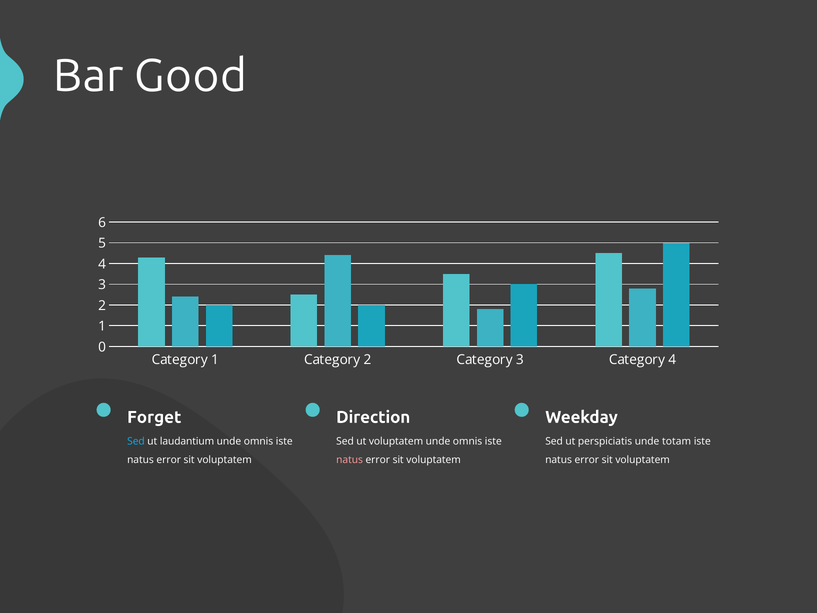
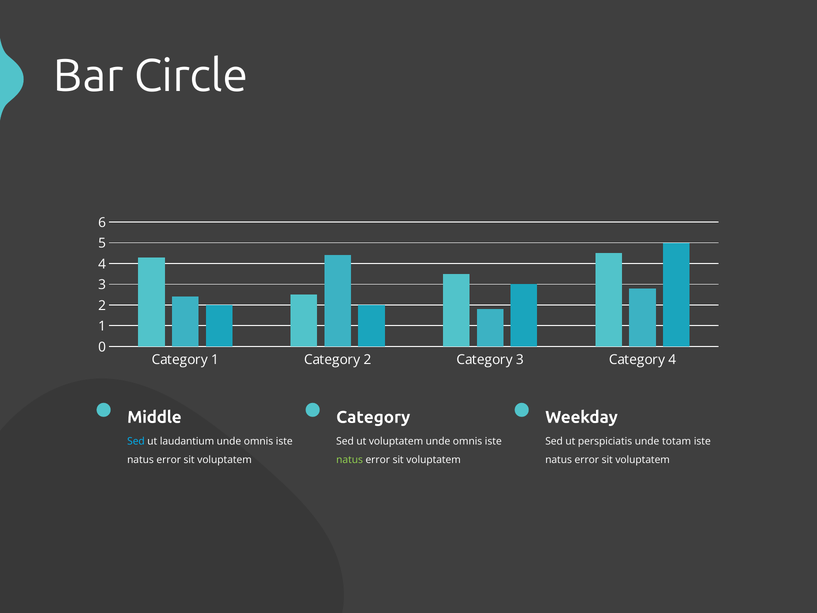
Good: Good -> Circle (191, 76)
Forget: Forget -> Middle (154, 417)
Direction: Direction -> Category (373, 417)
natus colour: pink -> light green (350, 460)
